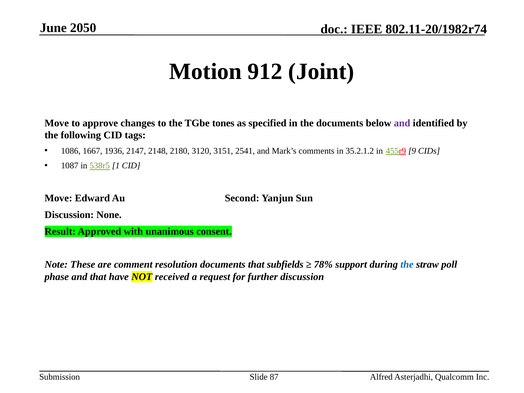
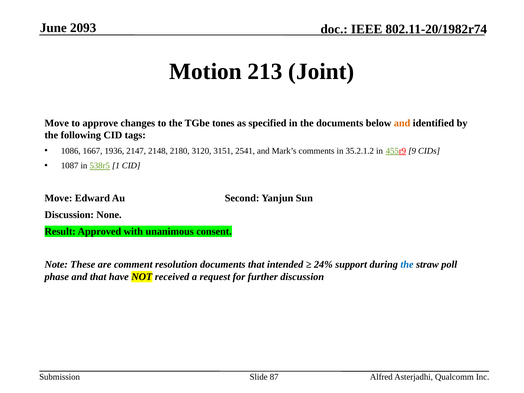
2050: 2050 -> 2093 (83, 28)
912: 912 -> 213 (265, 71)
and colour: purple -> orange (402, 123)
subfields: subfields -> intended (285, 265)
78%: 78% -> 24% (323, 265)
